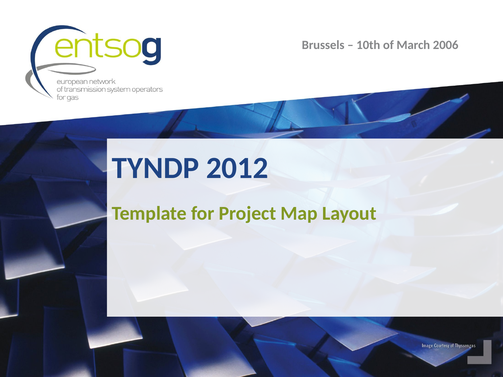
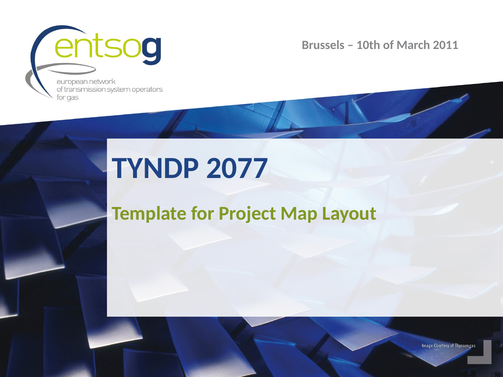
2006: 2006 -> 2011 (446, 45)
2012: 2012 -> 2077 (237, 168)
